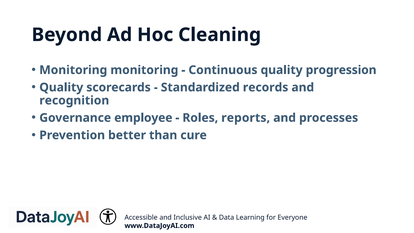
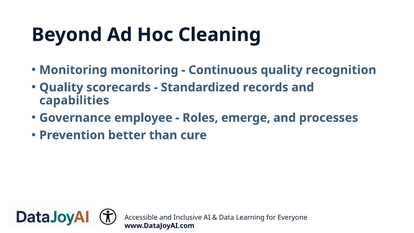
progression: progression -> recognition (341, 70)
recognition: recognition -> capabilities (74, 100)
reports: reports -> emerge (246, 118)
